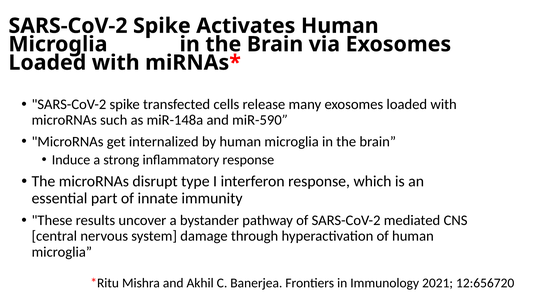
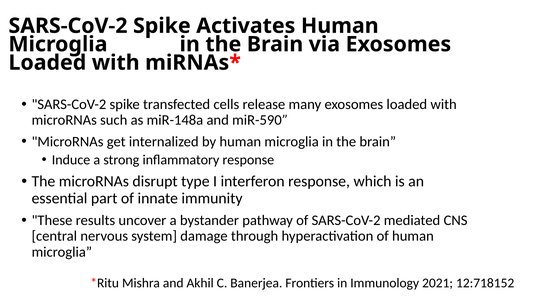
12:656720: 12:656720 -> 12:718152 (485, 283)
